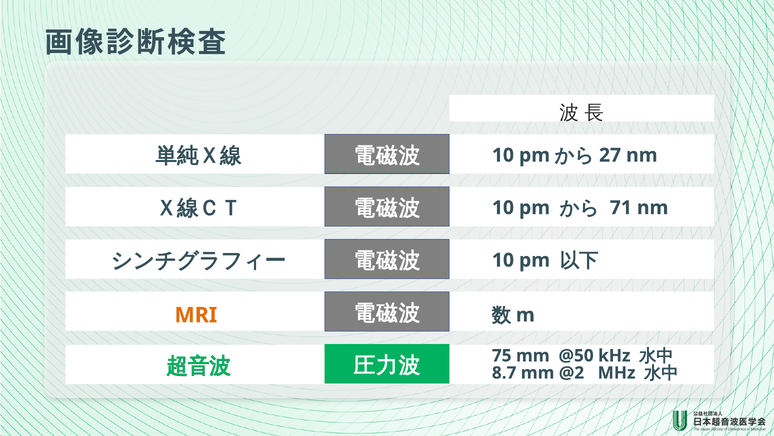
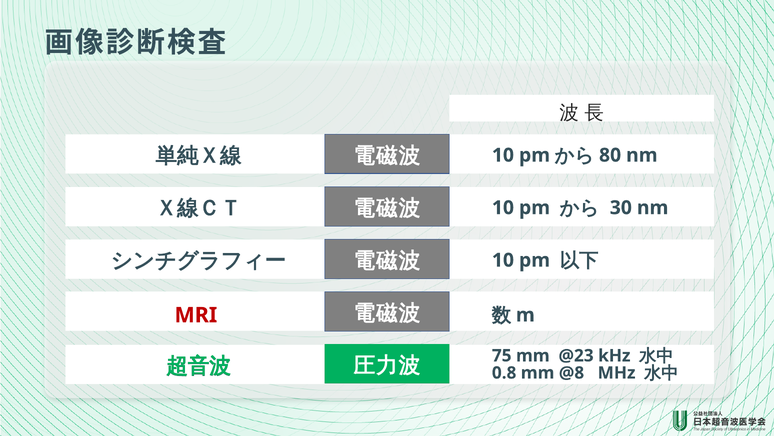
27: 27 -> 80 (610, 155)
71: 71 -> 30 (621, 207)
MRI colour: orange -> red (196, 315)
@50: @50 -> @23 (576, 355)
8.7: 8.7 -> 0.8 (504, 372)
@2: @2 -> @8 (572, 372)
